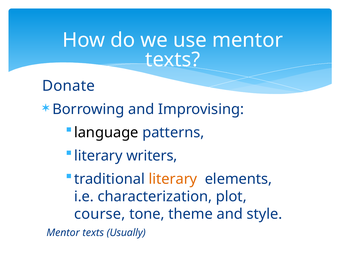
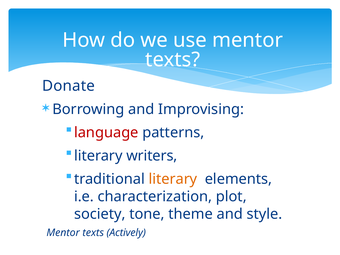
language colour: black -> red (106, 133)
course: course -> society (100, 214)
Usually: Usually -> Actively (126, 233)
